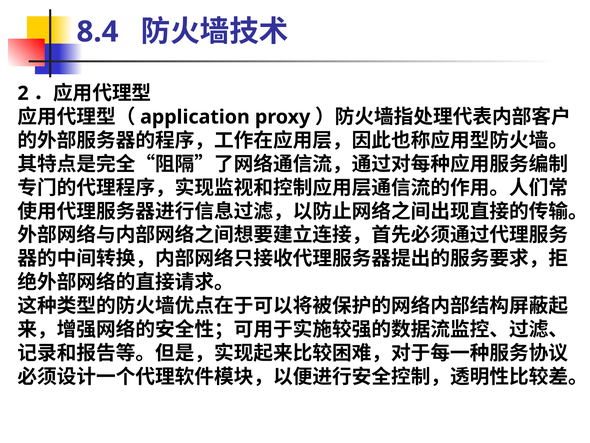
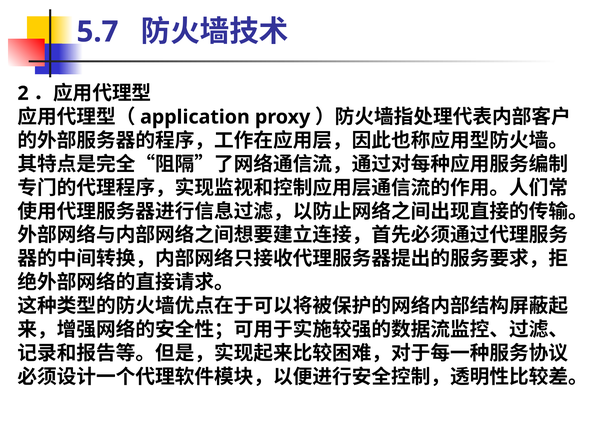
8.4: 8.4 -> 5.7 (98, 32)
